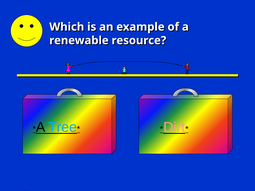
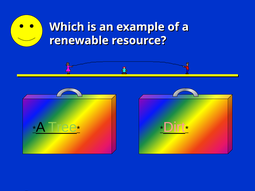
Tree colour: light blue -> light green (63, 127)
